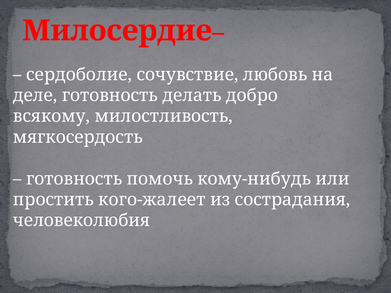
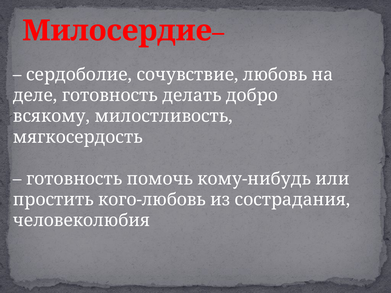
кого-жалеет: кого-жалеет -> кого-любовь (152, 200)
